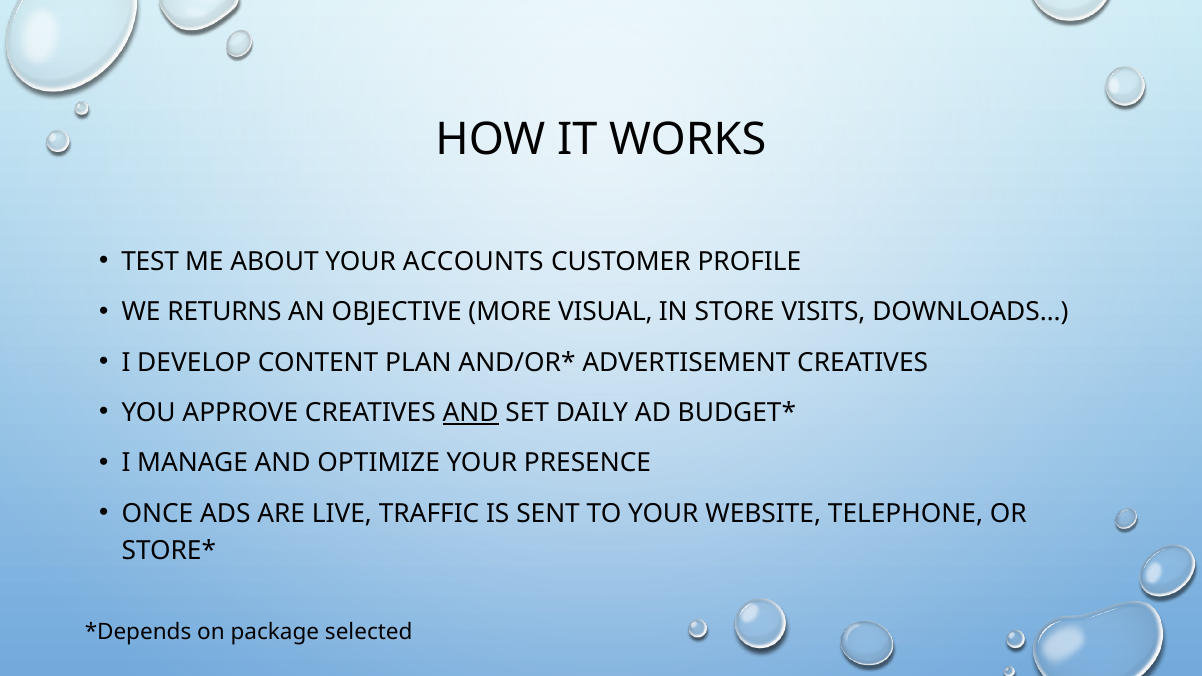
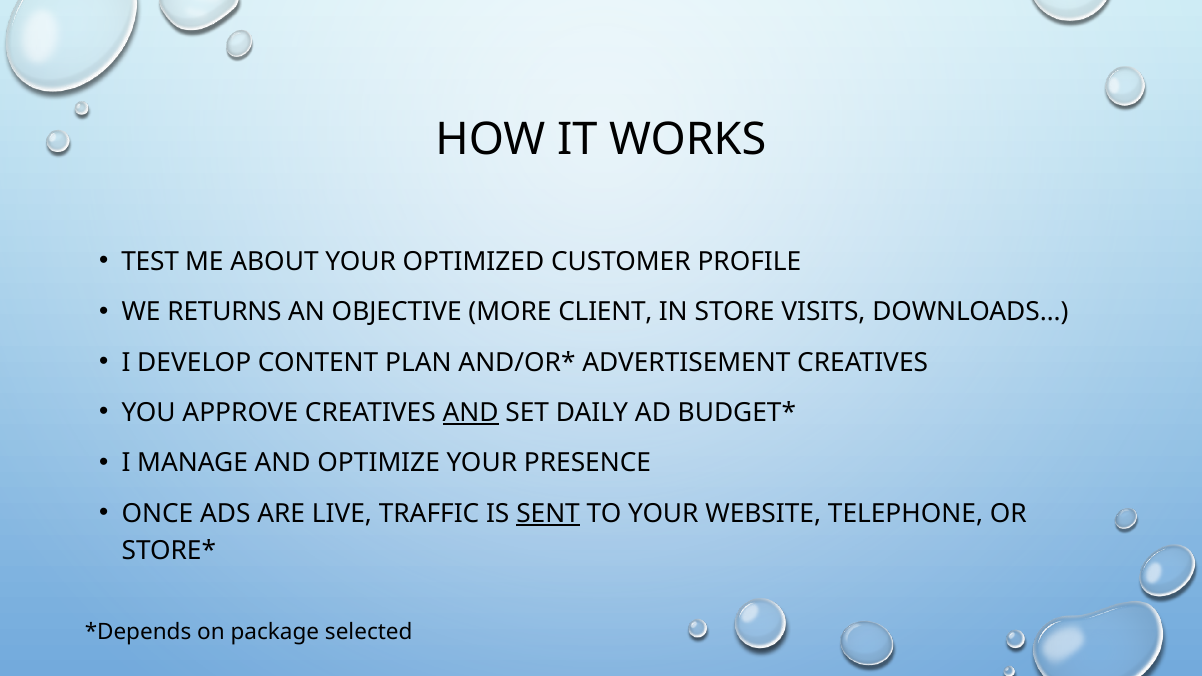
ACCOUNTS: ACCOUNTS -> OPTIMIZED (473, 262)
VISUAL: VISUAL -> CLIENT (605, 312)
SENT underline: none -> present (548, 514)
